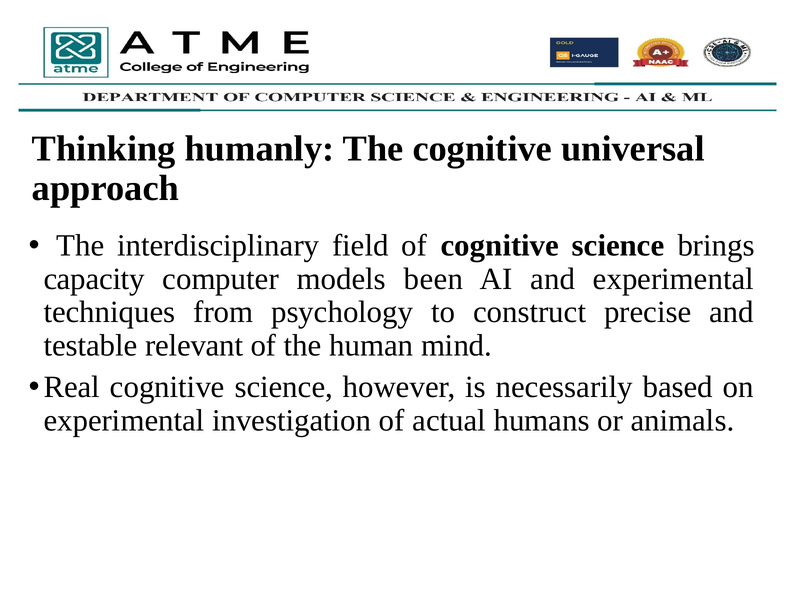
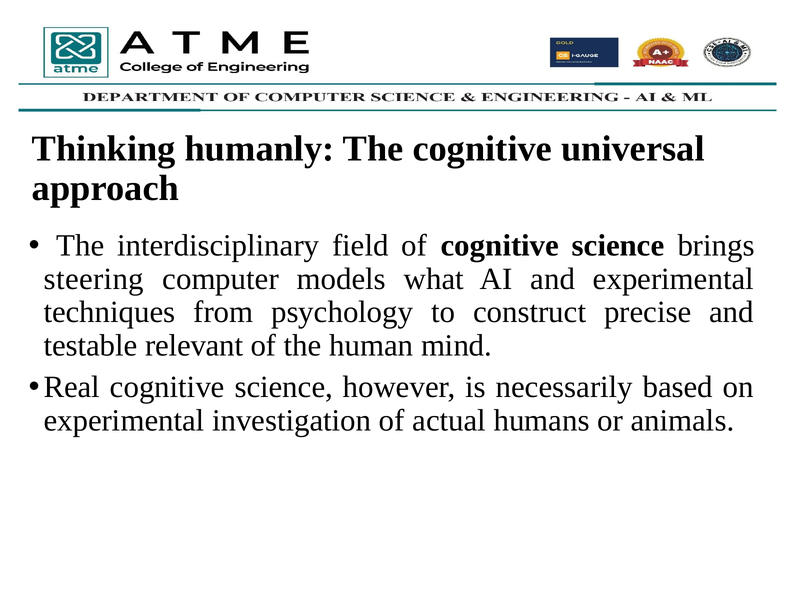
capacity: capacity -> steering (94, 279)
been: been -> what (434, 279)
